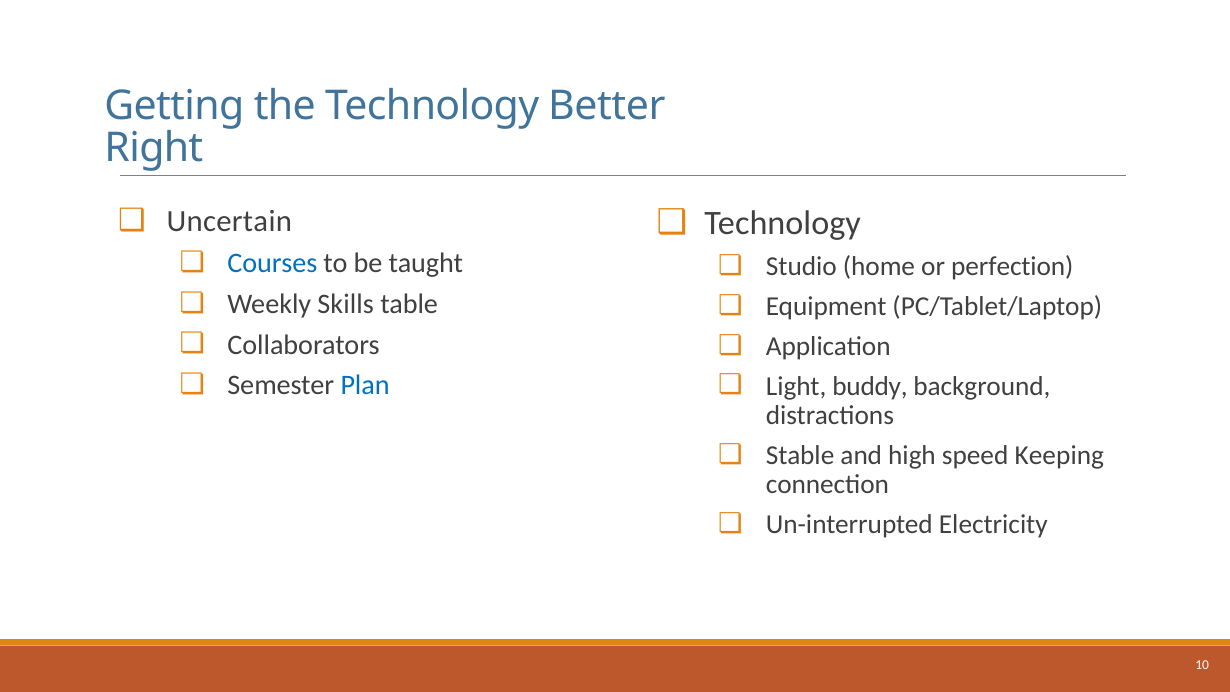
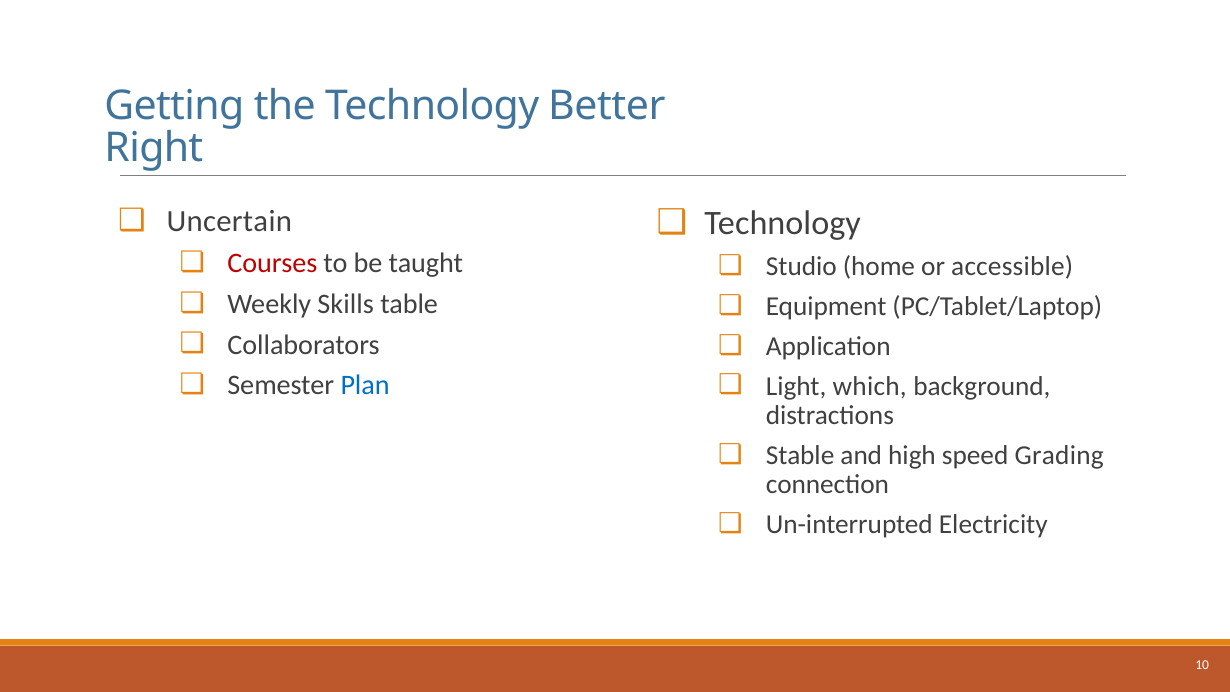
Courses colour: blue -> red (272, 264)
perfection: perfection -> accessible (1012, 267)
buddy: buddy -> which (870, 386)
Keeping: Keeping -> Grading (1059, 455)
